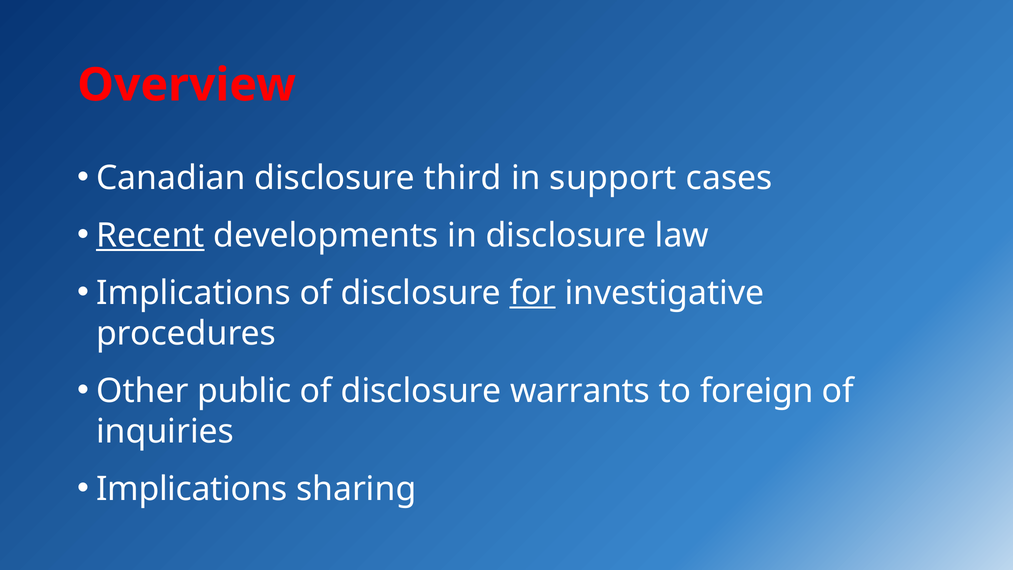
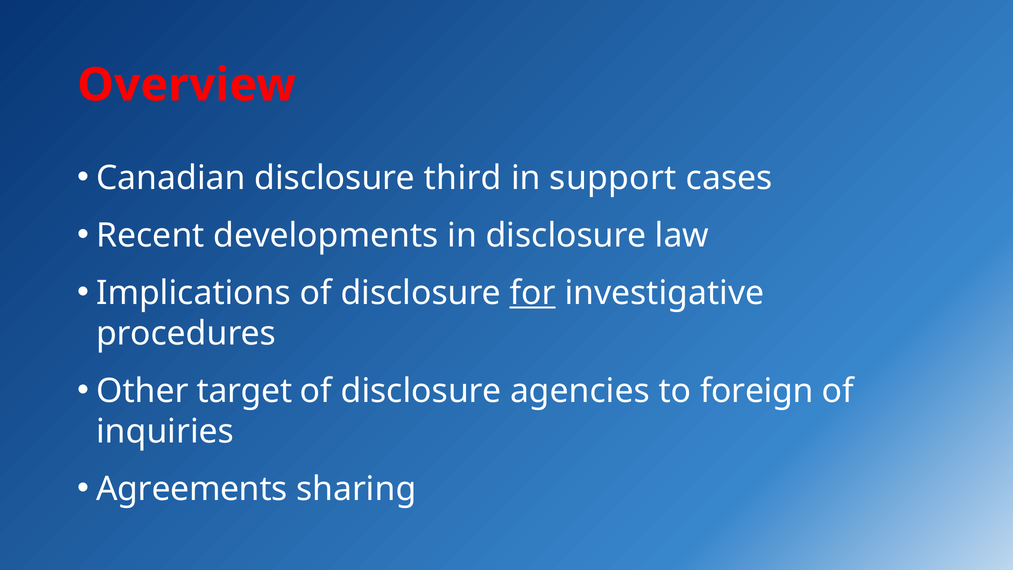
Recent underline: present -> none (150, 236)
public: public -> target (245, 391)
warrants: warrants -> agencies (580, 391)
Implications: Implications -> Agreements (192, 489)
